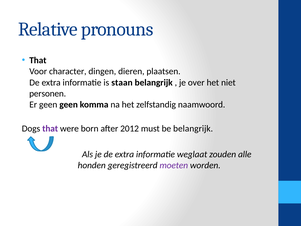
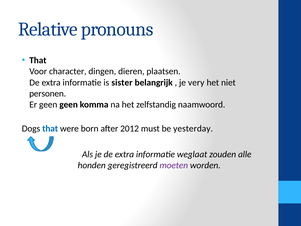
staan: staan -> sister (122, 82)
over: over -> very (196, 82)
that colour: purple -> blue (50, 128)
be belangrijk: belangrijk -> yesterday (193, 128)
